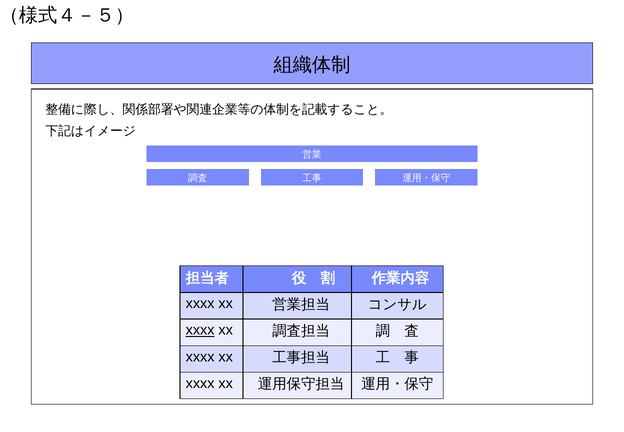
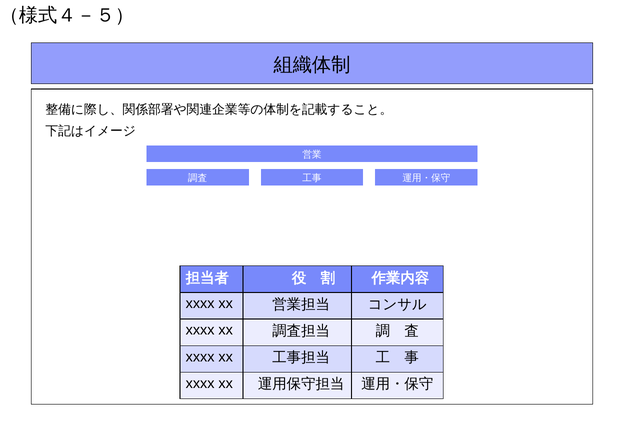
xxxx underline: present -> none (200, 330)
